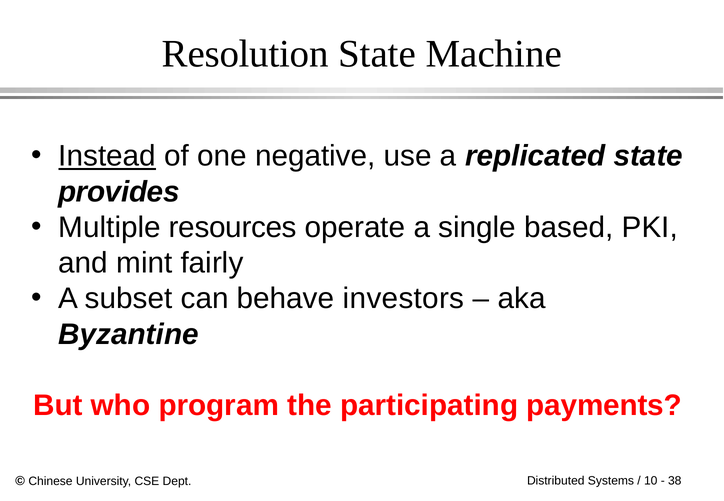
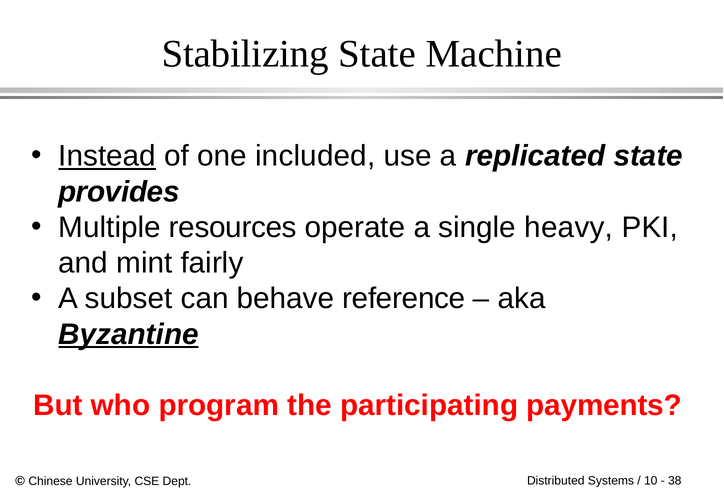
Resolution: Resolution -> Stabilizing (245, 54)
negative: negative -> included (315, 156)
based: based -> heavy (569, 227)
investors: investors -> reference (404, 299)
Byzantine underline: none -> present (129, 334)
